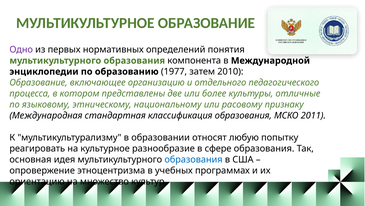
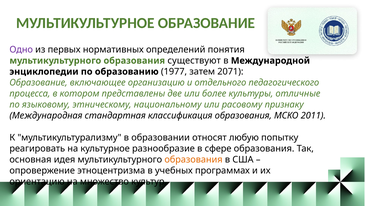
компонента: компонента -> существуют (194, 60)
2010: 2010 -> 2071 (230, 71)
образования colour: blue -> orange (193, 159)
